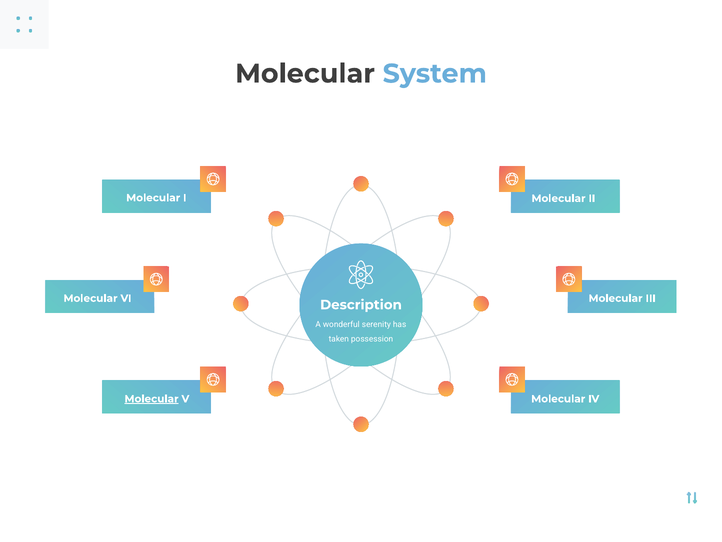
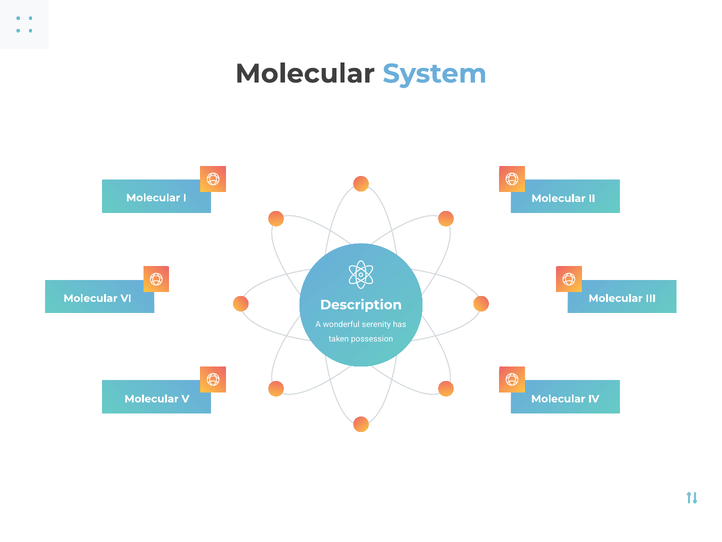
Molecular underline: present -> none (152, 399)
